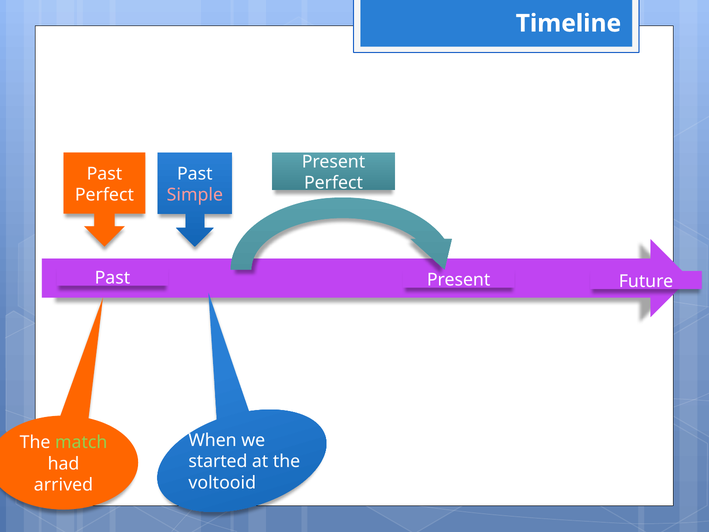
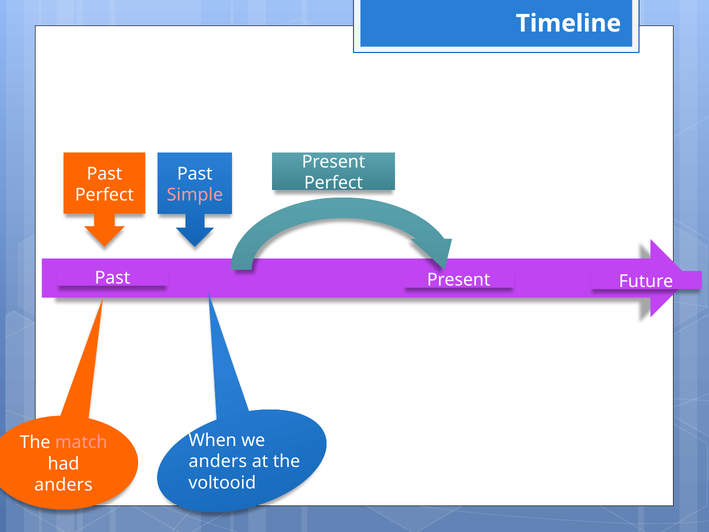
match colour: light green -> pink (81, 442)
started: started -> anders (218, 461)
arrived: arrived -> anders (63, 485)
